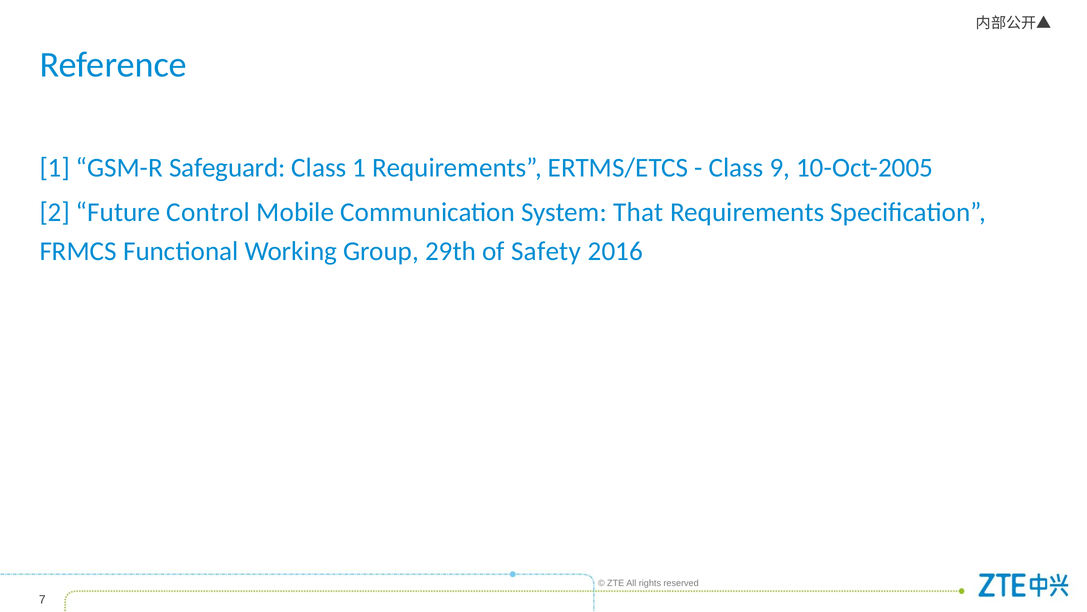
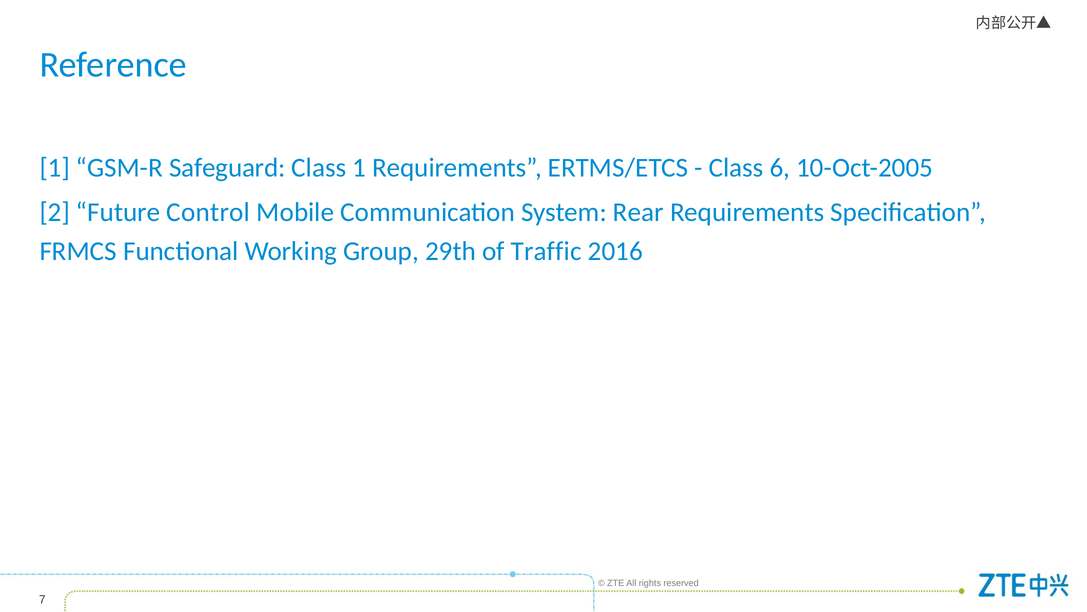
9: 9 -> 6 (780, 167)
That: That -> Rear (638, 212)
Safety: Safety -> Traffic (546, 251)
